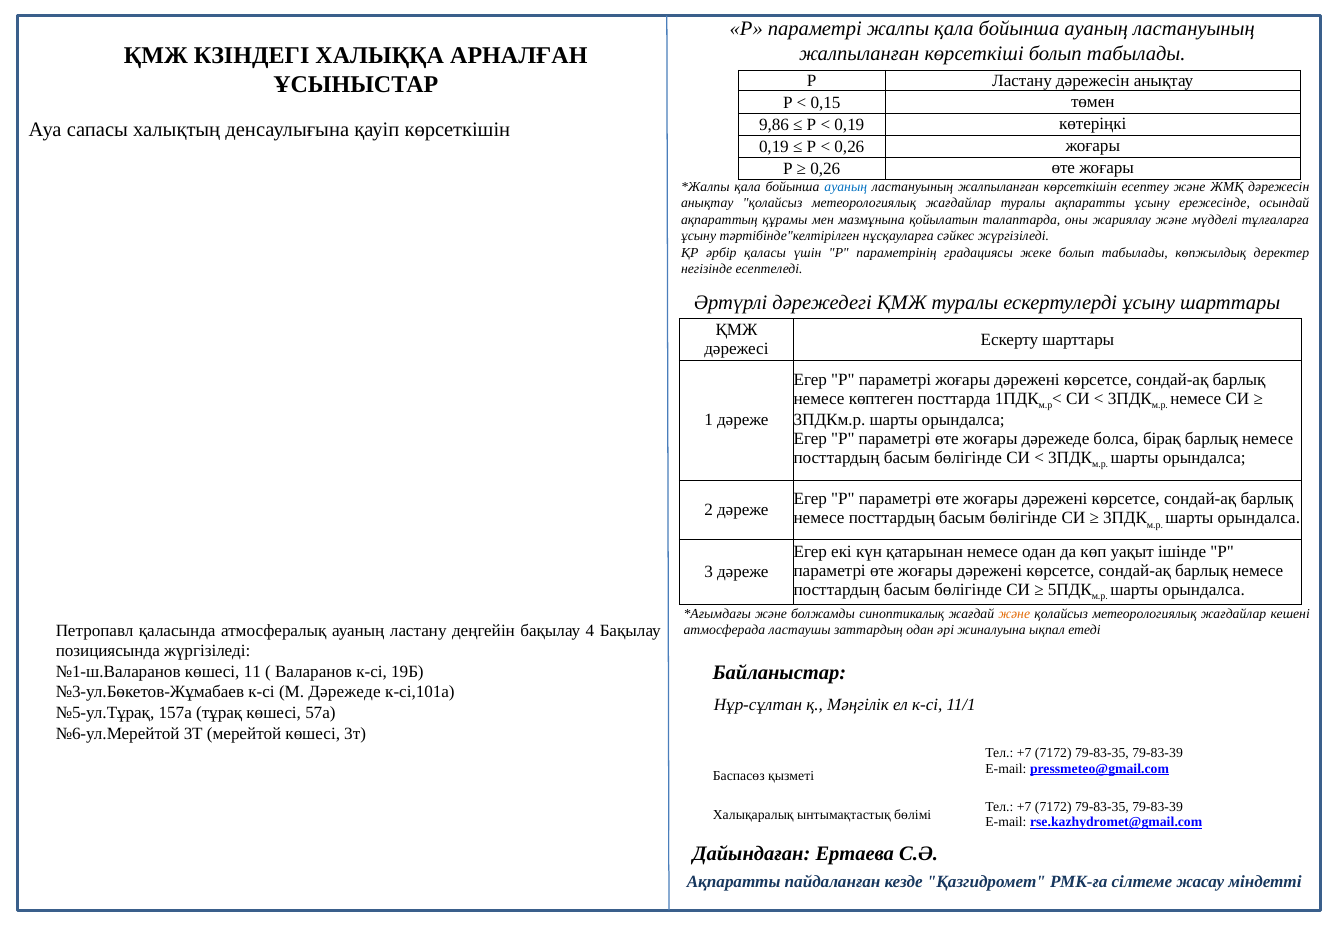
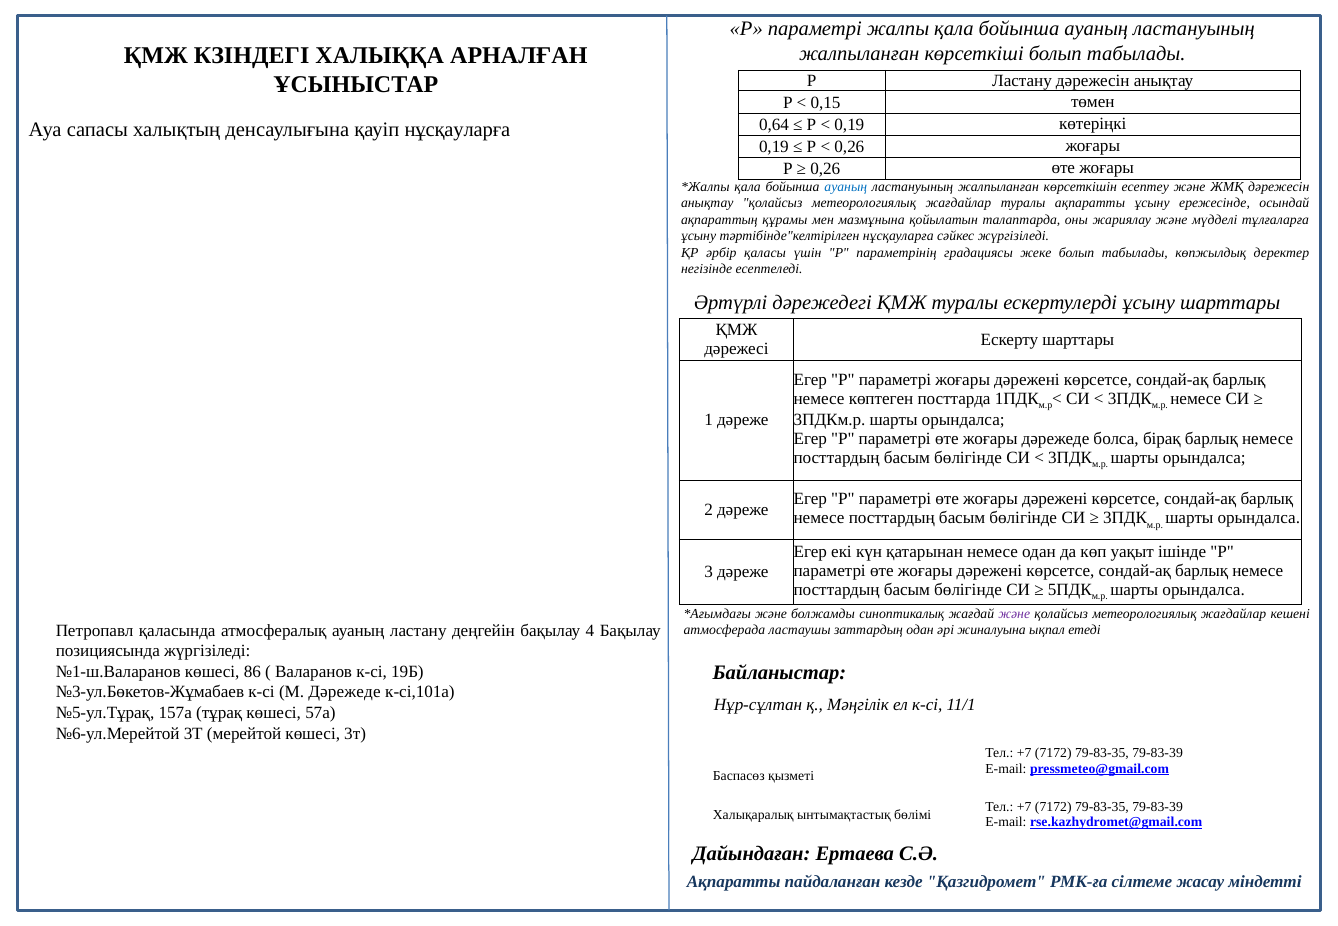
9,86: 9,86 -> 0,64 (774, 125)
қауіп көрсеткішін: көрсеткішін -> нұсқауларға (457, 130)
және colour: orange -> purple (1014, 614)
11: 11 -> 86 (252, 672)
